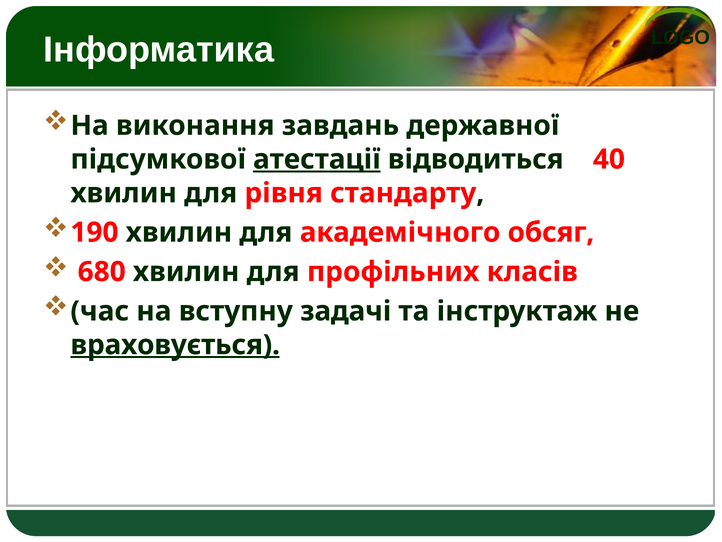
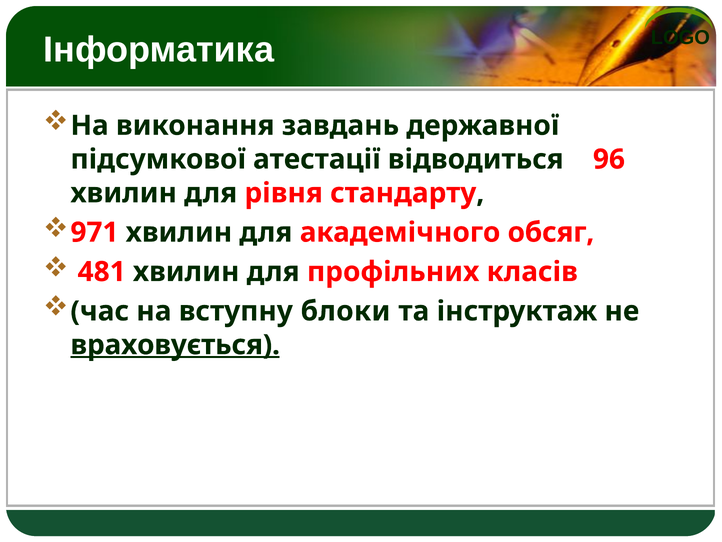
атестації underline: present -> none (317, 159)
40: 40 -> 96 (609, 159)
190: 190 -> 971 (94, 232)
680: 680 -> 481 (102, 272)
задачі: задачі -> блоки (346, 311)
